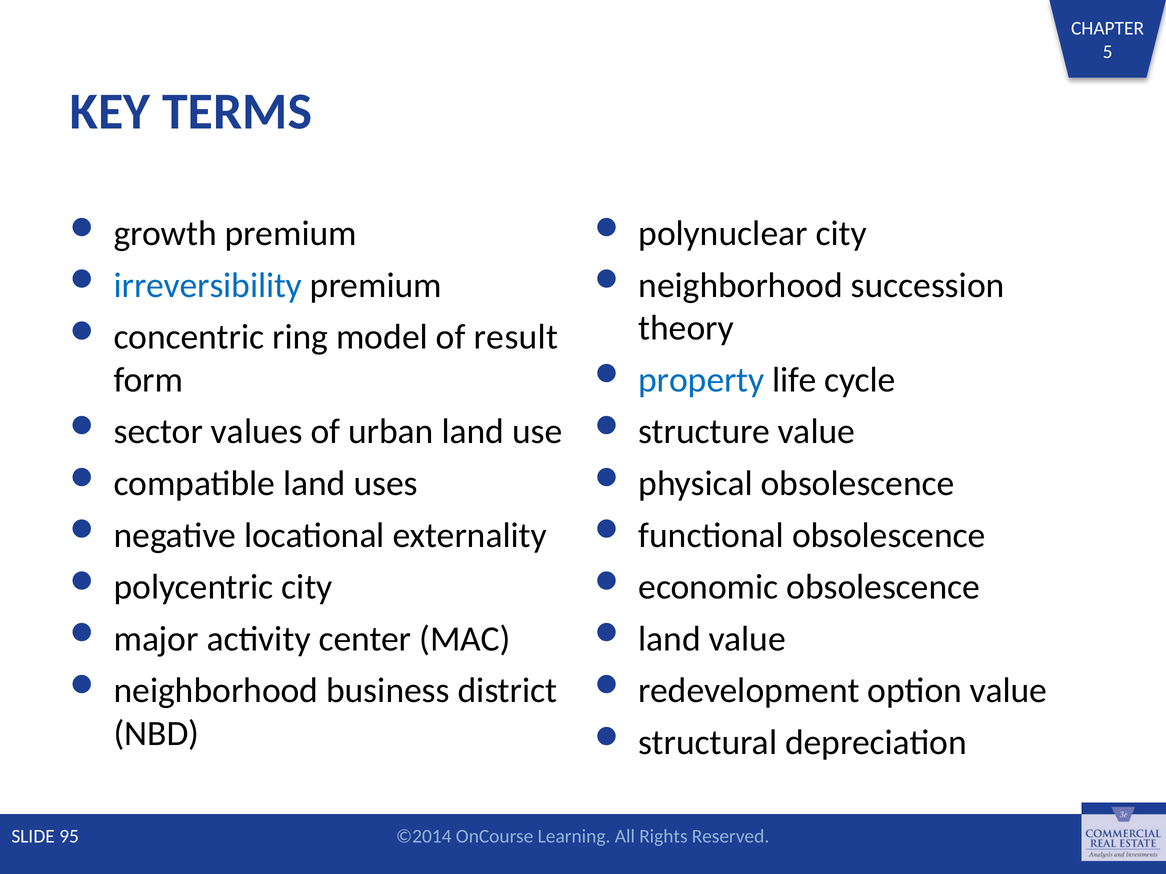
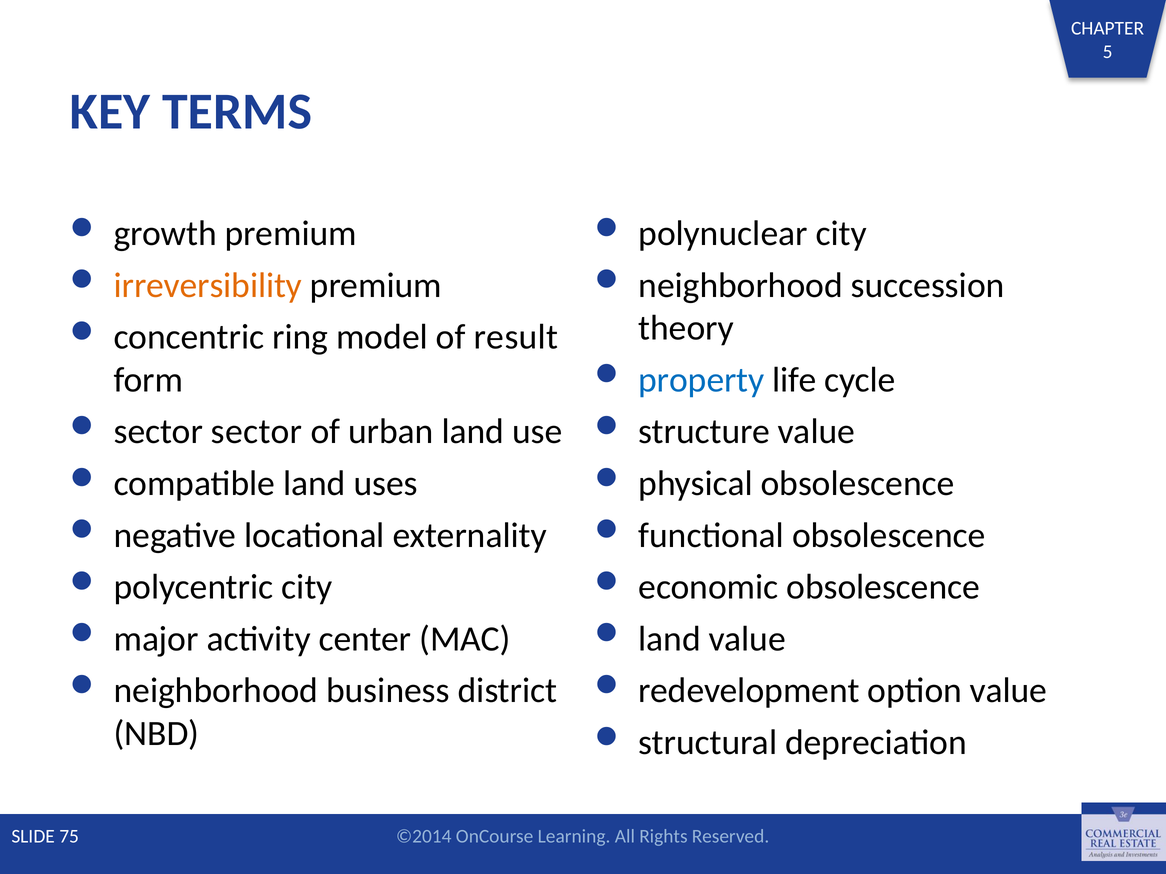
irreversibility colour: blue -> orange (208, 286)
sector values: values -> sector (257, 432)
95: 95 -> 75 (69, 837)
